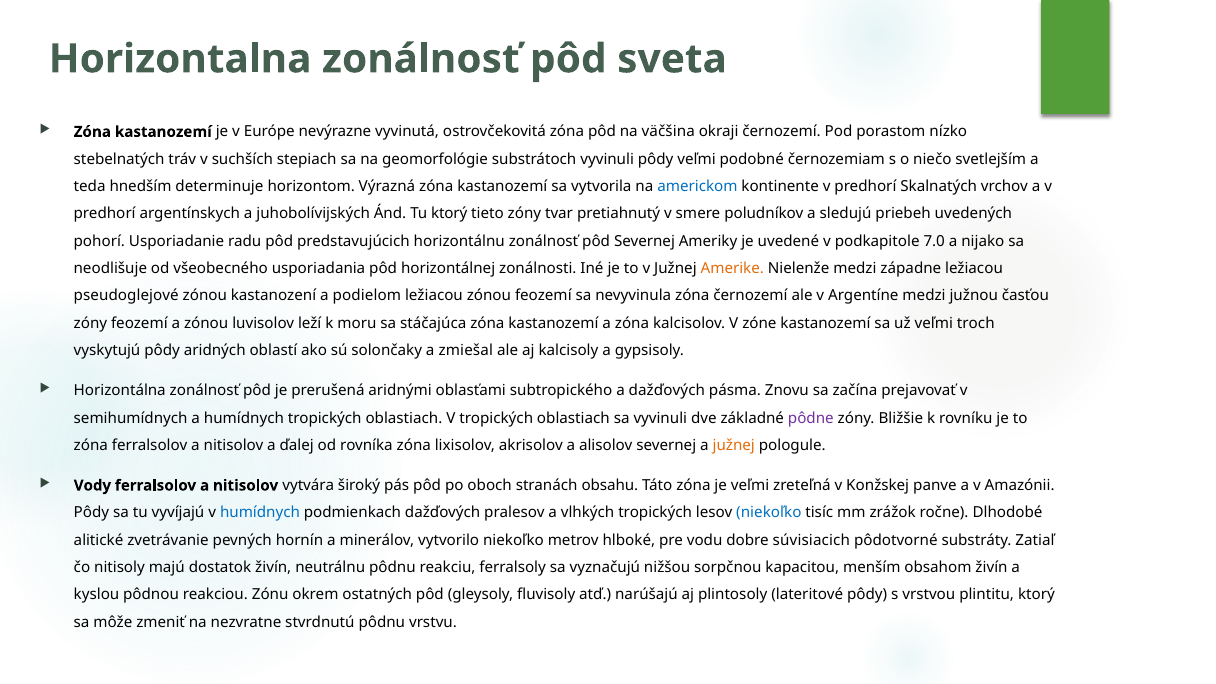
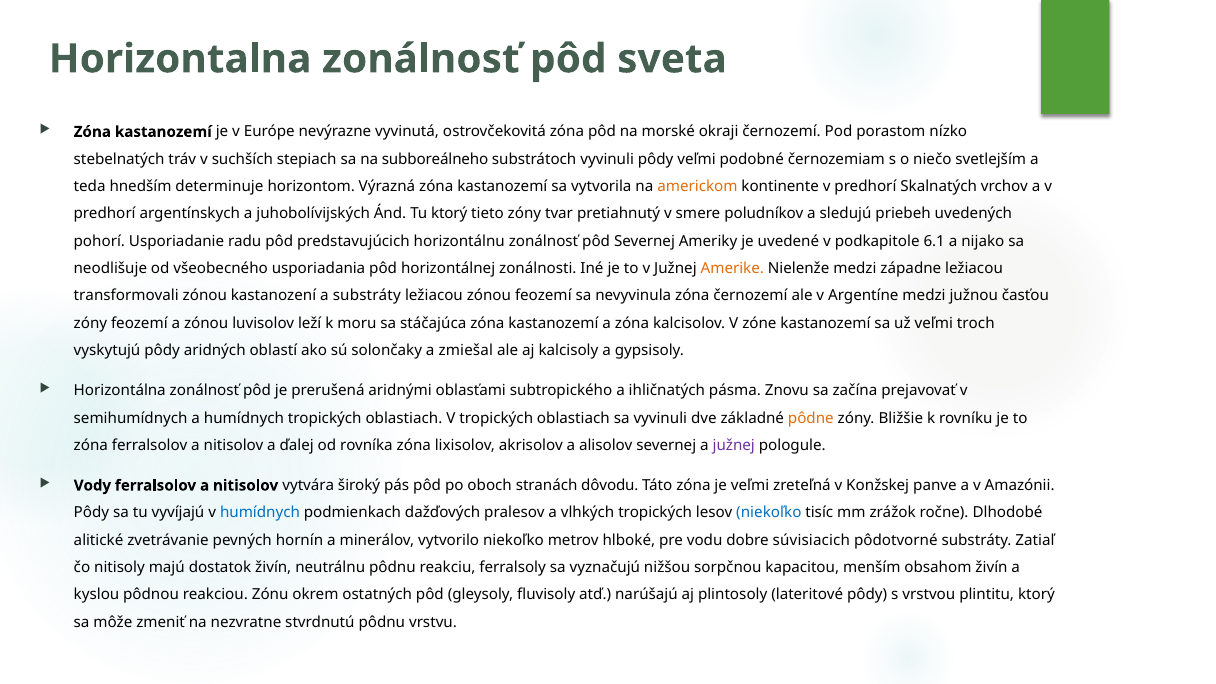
väčšina: väčšina -> morské (668, 132)
geomorfológie: geomorfológie -> subboreálneho (435, 159)
americkom colour: blue -> orange (697, 187)
7.0: 7.0 -> 6.1 (934, 241)
pseudoglejové: pseudoglejové -> transformovali (126, 296)
a podielom: podielom -> substráty (367, 296)
a dažďových: dažďových -> ihličnatých (667, 391)
pôdne colour: purple -> orange (811, 418)
južnej colour: orange -> purple (734, 445)
obsahu: obsahu -> dôvodu (610, 485)
